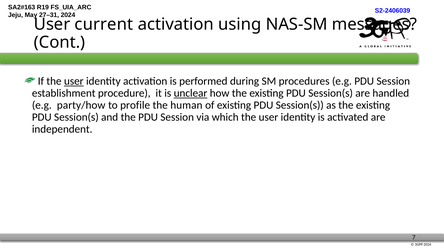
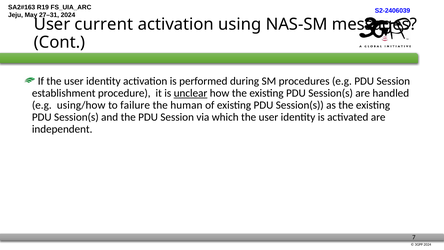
user underline: present -> none (74, 81)
party/how: party/how -> using/how (81, 105)
profile: profile -> failure (135, 105)
